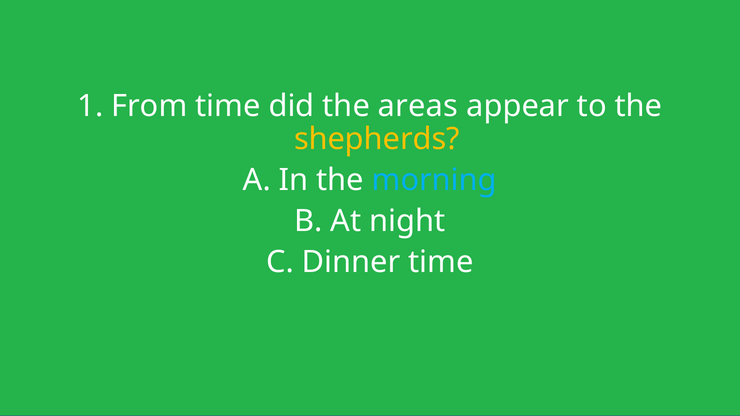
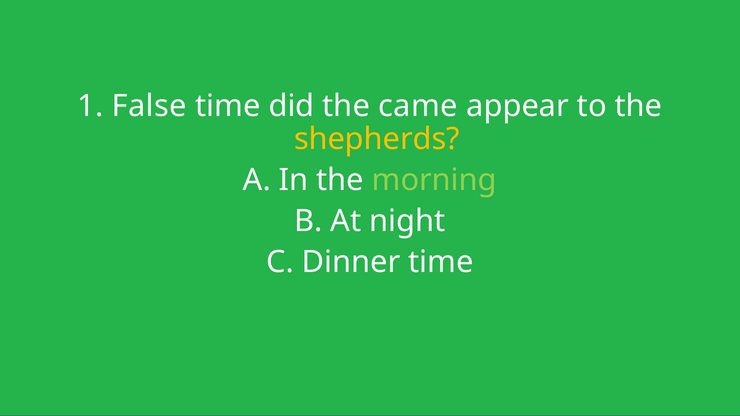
From: From -> False (149, 106)
areas: areas -> came (418, 106)
morning colour: light blue -> light green (434, 180)
